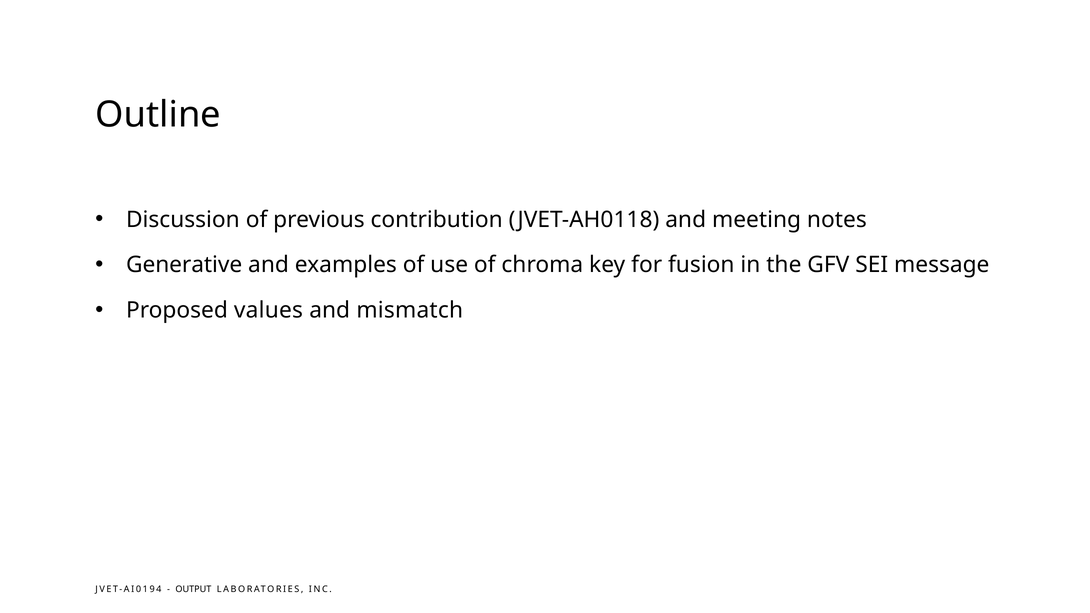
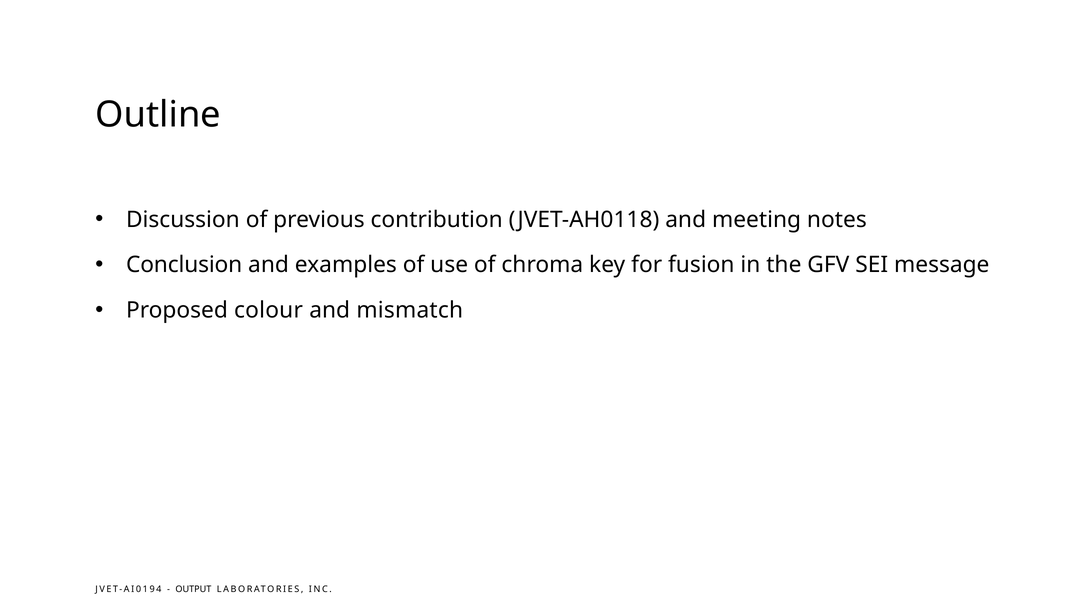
Generative: Generative -> Conclusion (184, 265)
values: values -> colour (268, 310)
